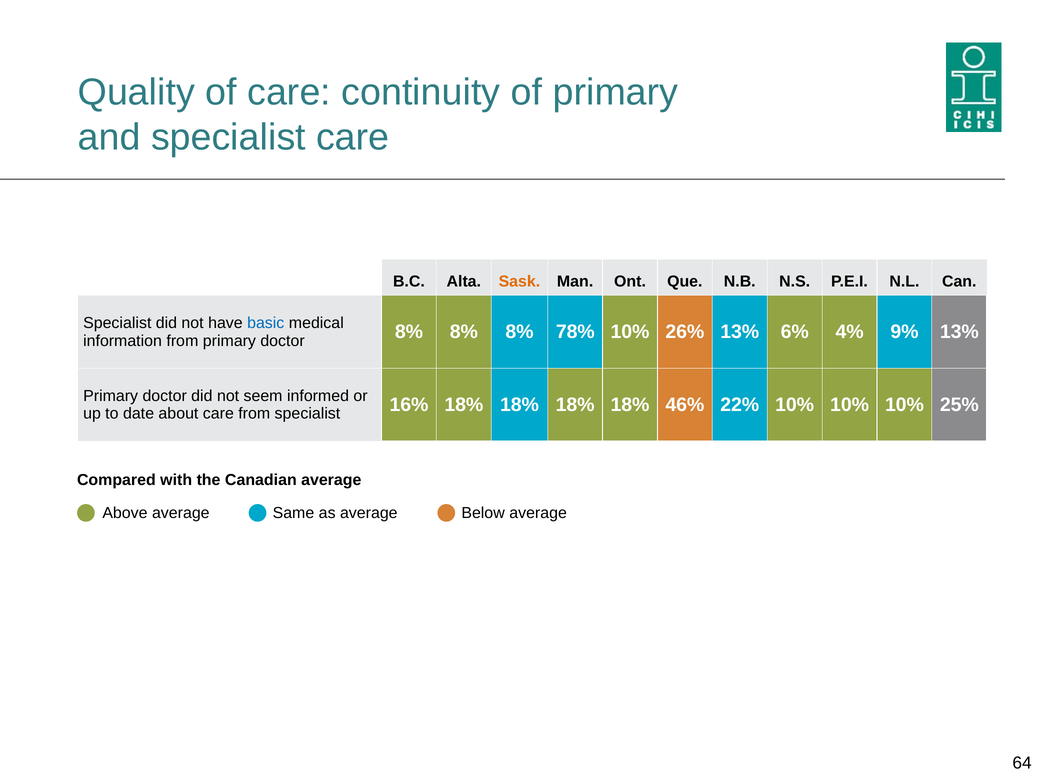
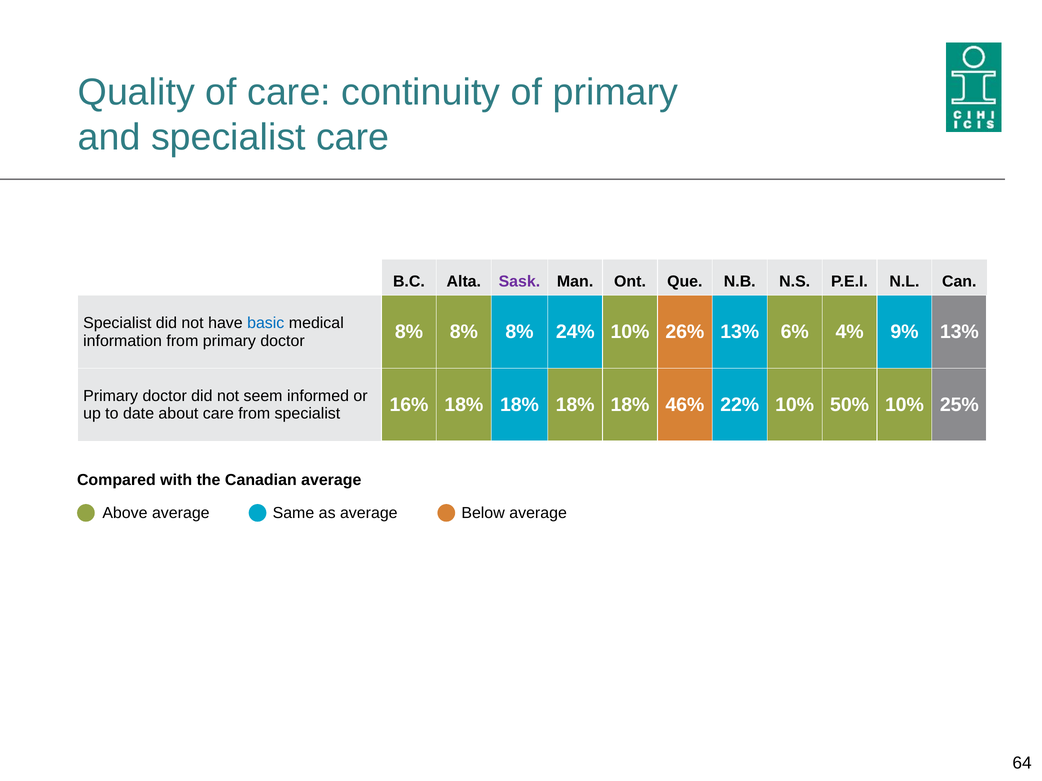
Sask colour: orange -> purple (519, 282)
78%: 78% -> 24% (575, 332)
22% 10% 10%: 10% -> 50% (850, 405)
